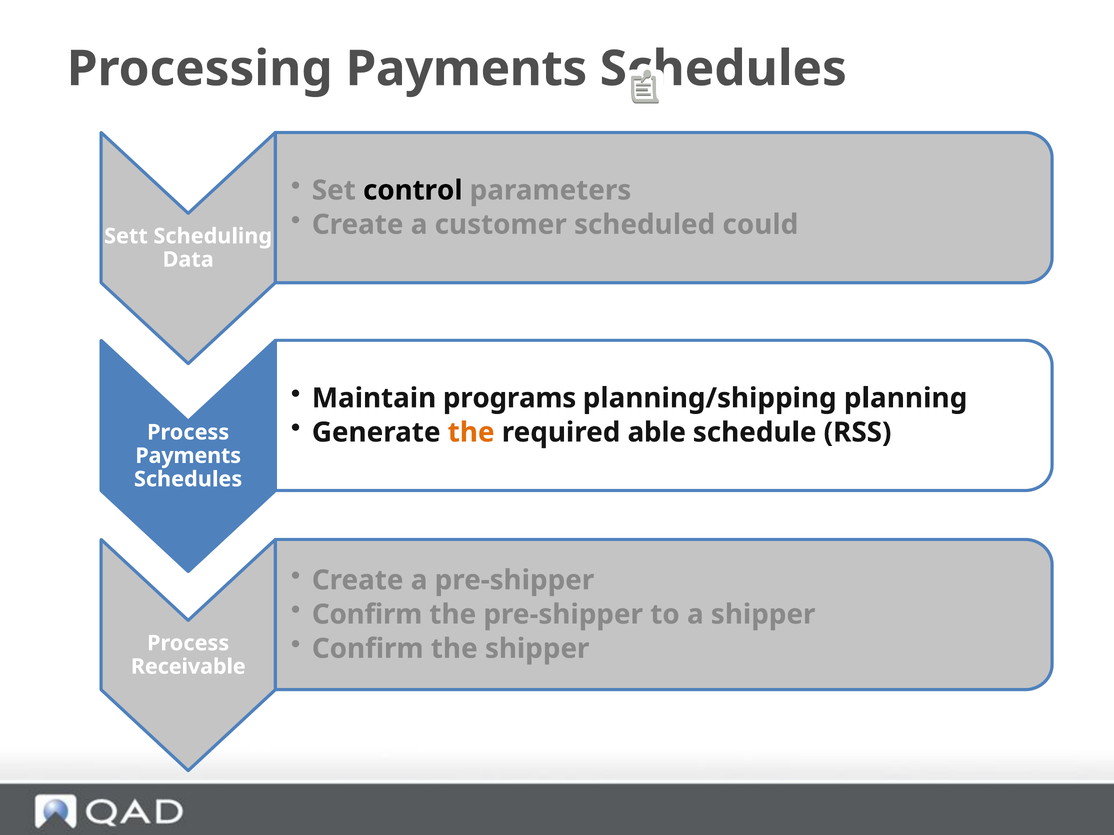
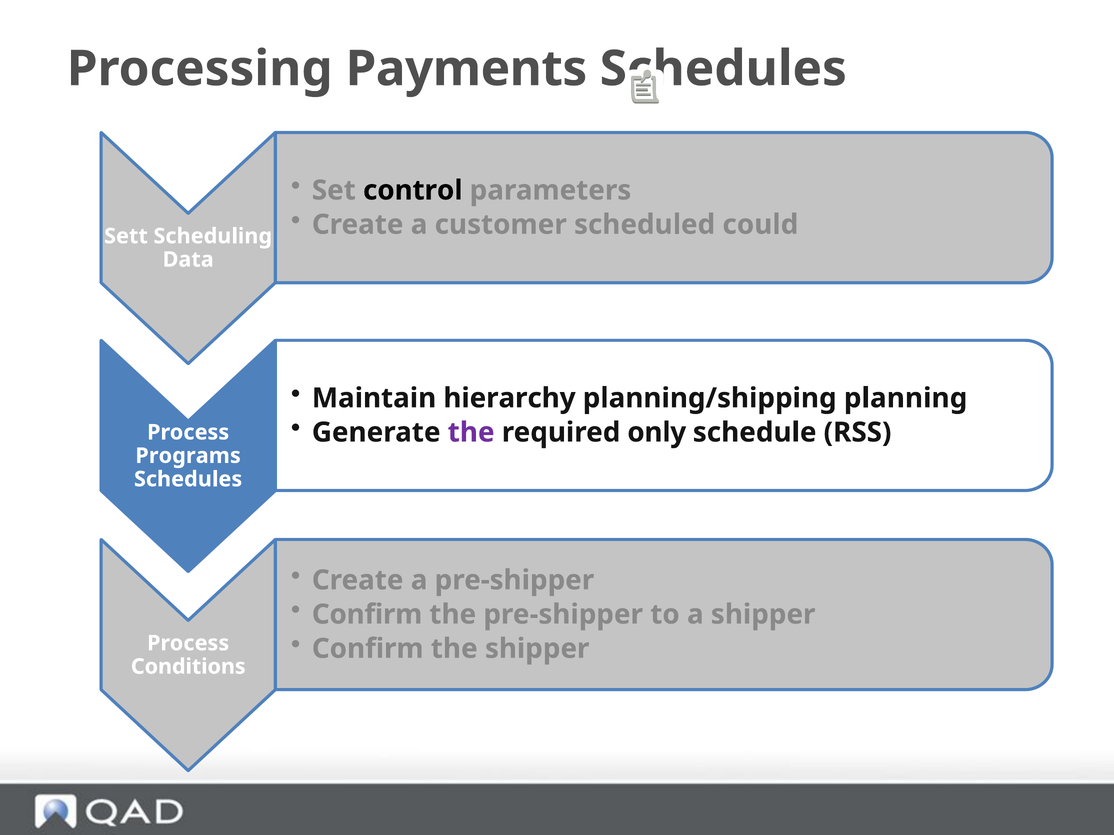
programs: programs -> hierarchy (509, 398)
the colour: orange -> purple (471, 433)
able: able -> only (657, 433)
Payments: Payments -> Programs (188, 456)
Receivable: Receivable -> Conditions (188, 667)
